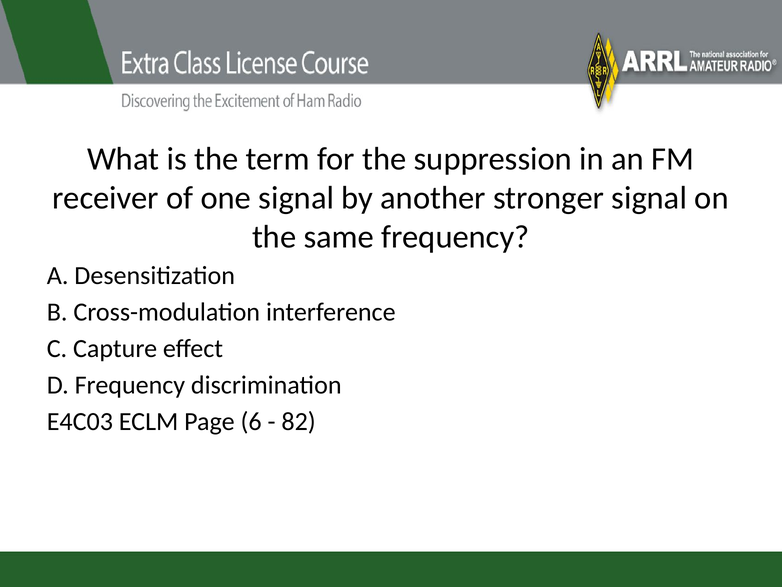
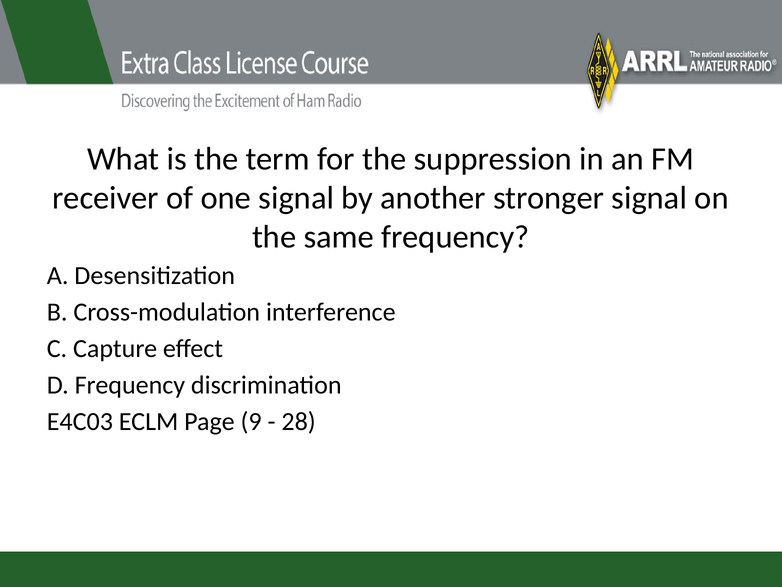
6: 6 -> 9 (251, 421)
82: 82 -> 28 (299, 421)
